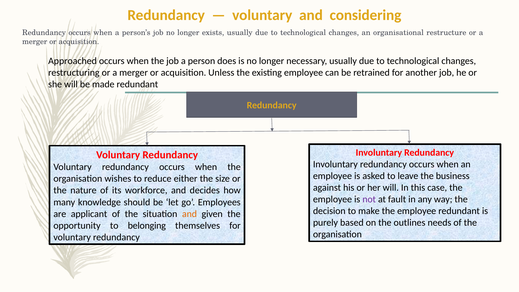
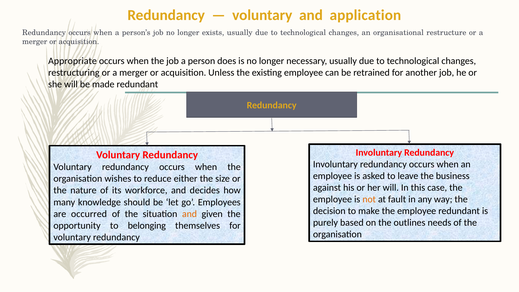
considering: considering -> application (365, 15)
Approached: Approached -> Appropriate (73, 61)
not colour: purple -> orange (369, 199)
applicant: applicant -> occurred (89, 214)
